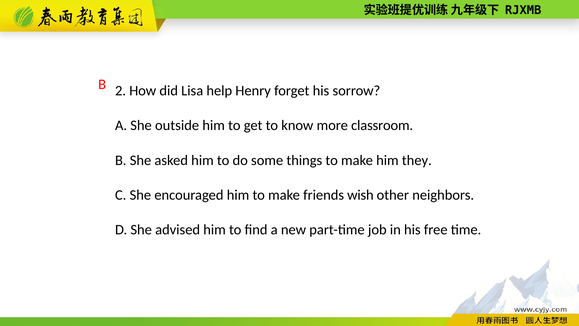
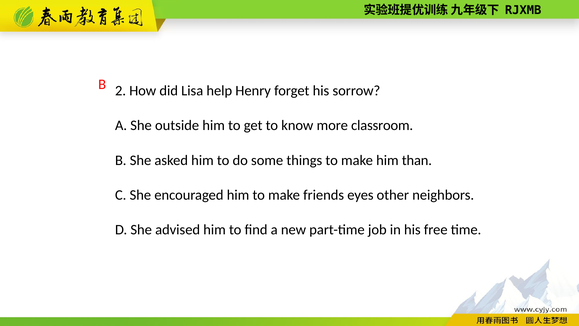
they: they -> than (417, 160)
wish: wish -> eyes (360, 195)
